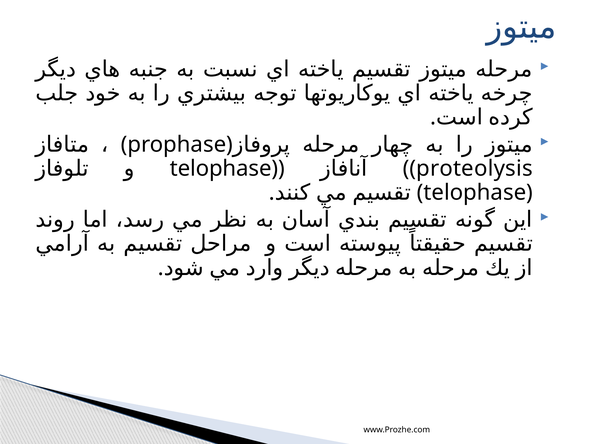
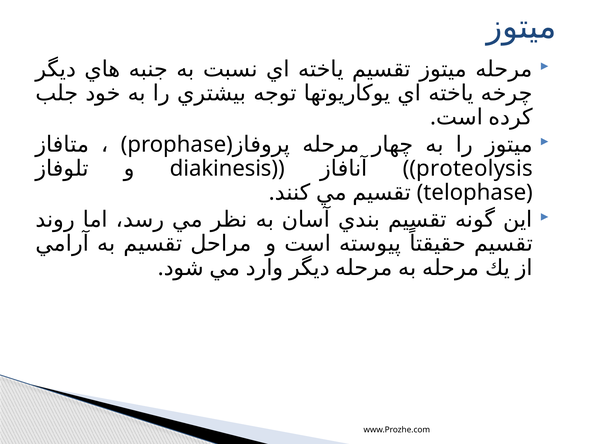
telophase: telophase -> diakinesis (221, 168)
